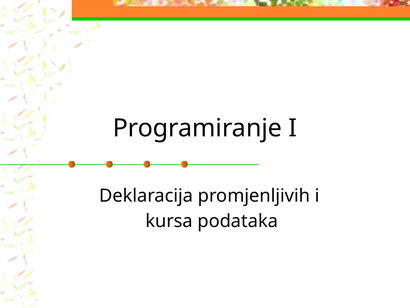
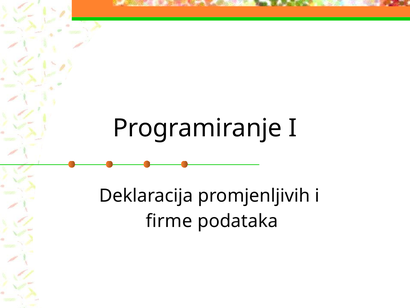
kursa: kursa -> firme (169, 221)
